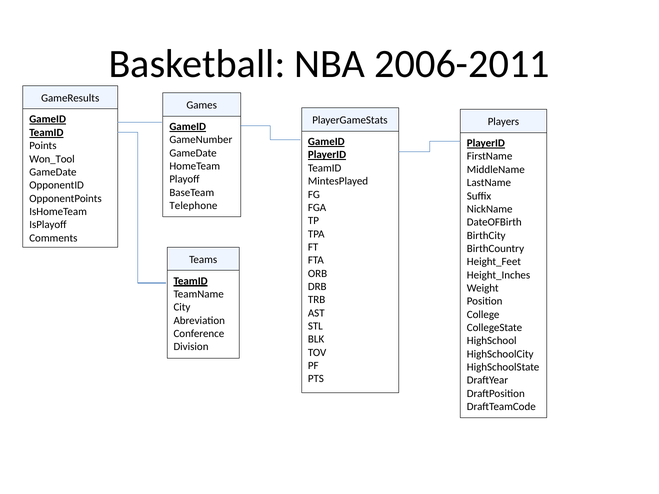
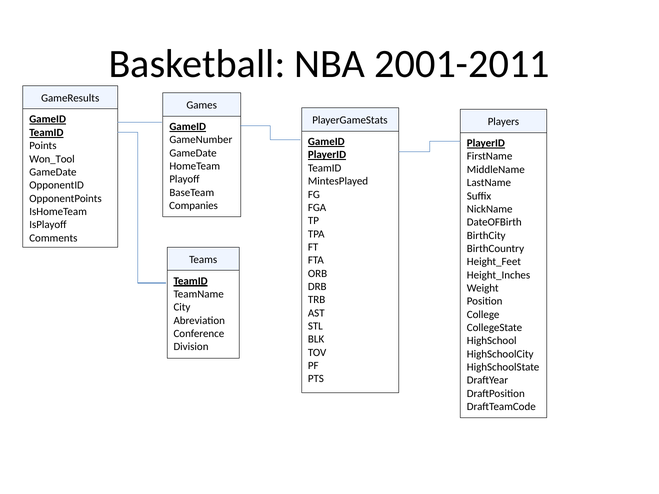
2006-2011: 2006-2011 -> 2001-2011 (462, 64)
Telephone: Telephone -> Companies (194, 206)
